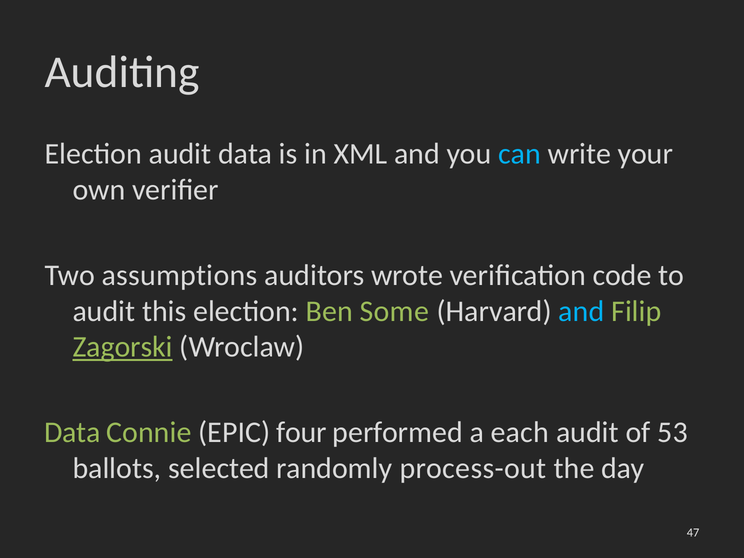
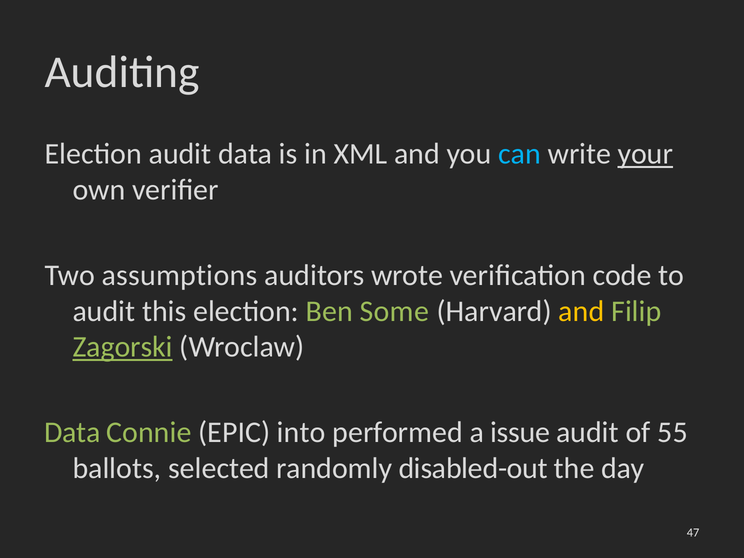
your underline: none -> present (645, 154)
and colour: light blue -> yellow (581, 311)
four: four -> into (301, 432)
each: each -> issue (520, 432)
53: 53 -> 55 (673, 432)
process-out: process-out -> disabled-out (473, 468)
